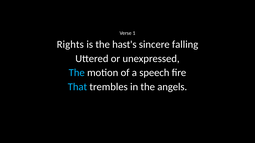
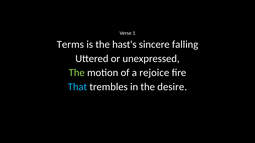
Rights: Rights -> Terms (70, 45)
The colour: light blue -> light green (77, 73)
speech: speech -> rejoice (154, 73)
angels: angels -> desire (172, 87)
